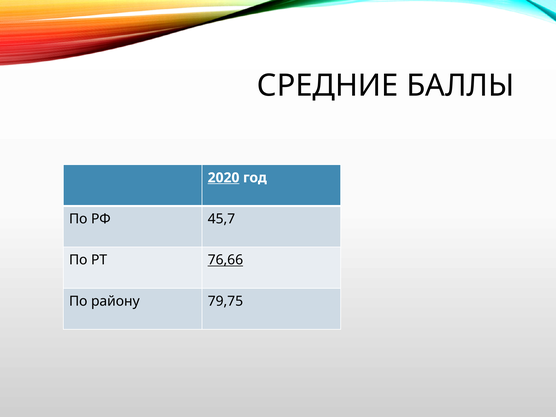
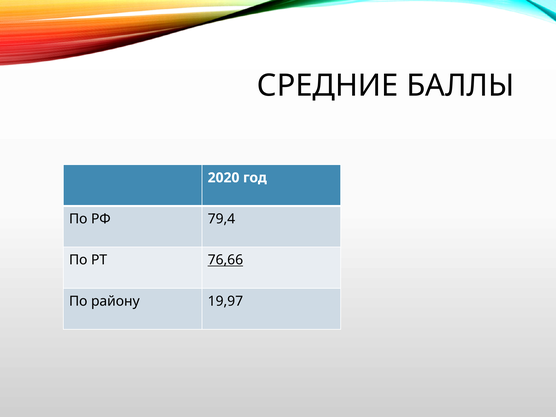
2020 underline: present -> none (224, 178)
45,7: 45,7 -> 79,4 (221, 219)
79,75: 79,75 -> 19,97 (225, 301)
